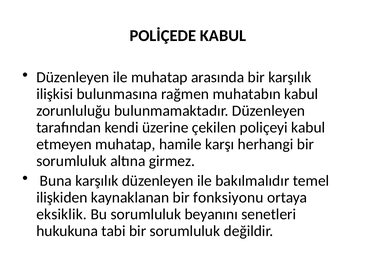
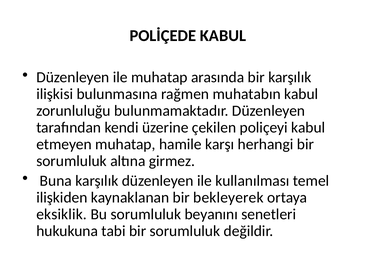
bakılmalıdır: bakılmalıdır -> kullanılması (252, 181)
fonksiyonu: fonksiyonu -> bekleyerek (228, 197)
